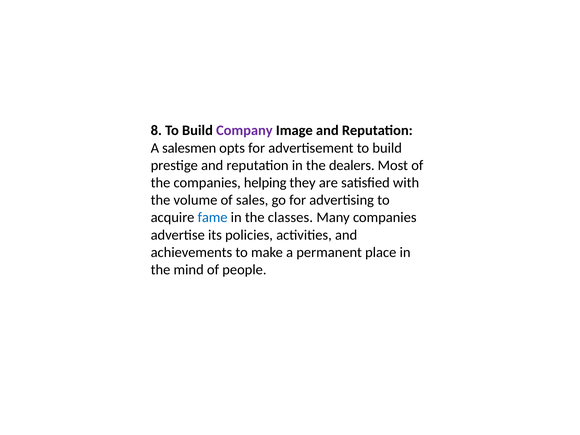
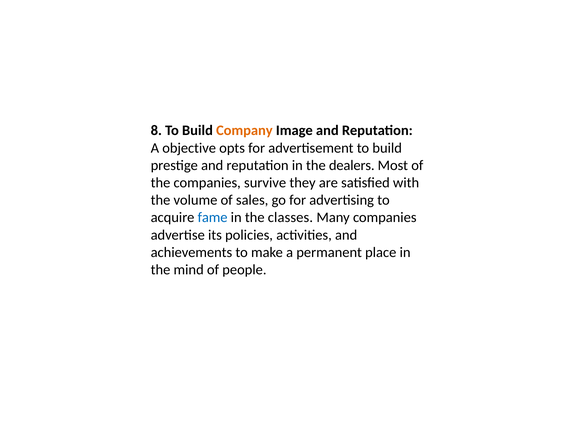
Company colour: purple -> orange (244, 130)
salesmen: salesmen -> objective (189, 148)
helping: helping -> survive (265, 183)
